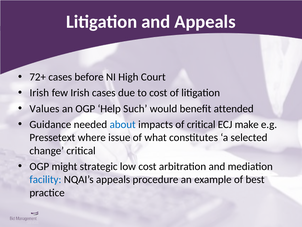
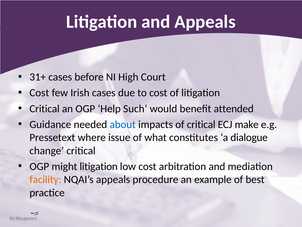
72+: 72+ -> 31+ (38, 77)
Irish: Irish -> Cost (39, 93)
Values: Values -> Critical (45, 108)
selected: selected -> dialogue (249, 137)
might strategic: strategic -> litigation (99, 166)
facility colour: blue -> orange (45, 179)
